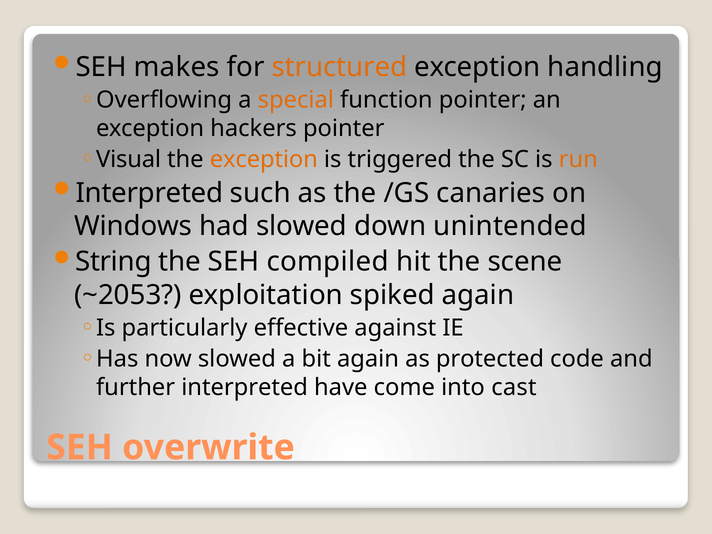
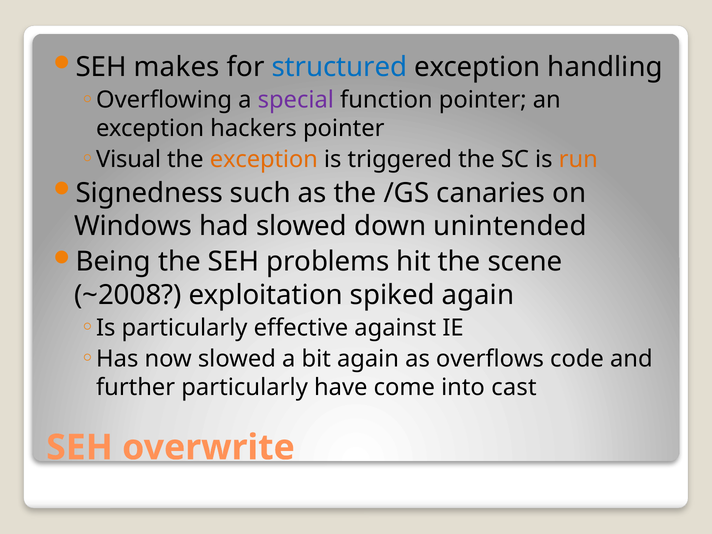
structured colour: orange -> blue (340, 67)
special colour: orange -> purple (296, 100)
Interpreted: Interpreted -> Signedness (149, 193)
String: String -> Being (113, 262)
compiled: compiled -> problems (328, 262)
~2053: ~2053 -> ~2008 (128, 295)
protected: protected -> overflows (490, 359)
further interpreted: interpreted -> particularly (245, 387)
